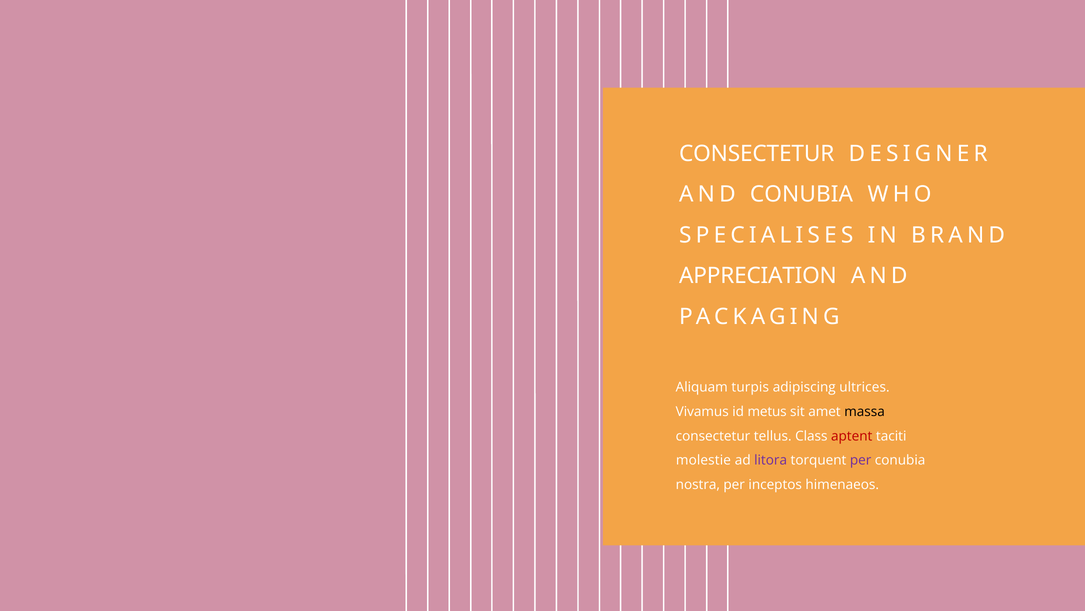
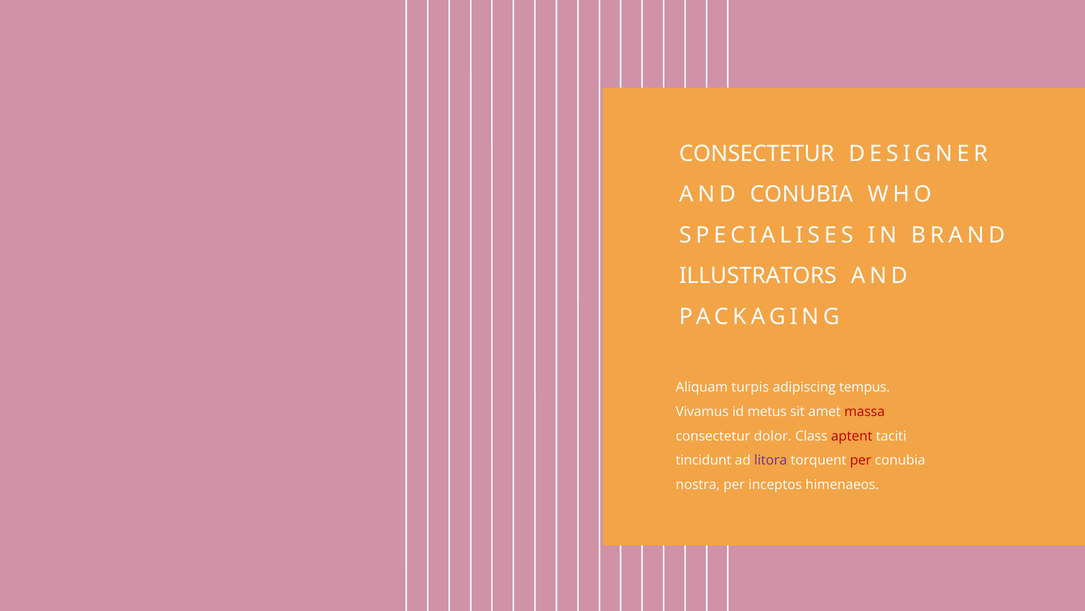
APPRECIATION: APPRECIATION -> ILLUSTRATORS (758, 275)
ultrices: ultrices -> tempus (865, 387)
massa colour: black -> red (865, 411)
tellus: tellus -> dolor (773, 436)
molestie: molestie -> tincidunt (704, 460)
per colour: purple -> red (861, 460)
